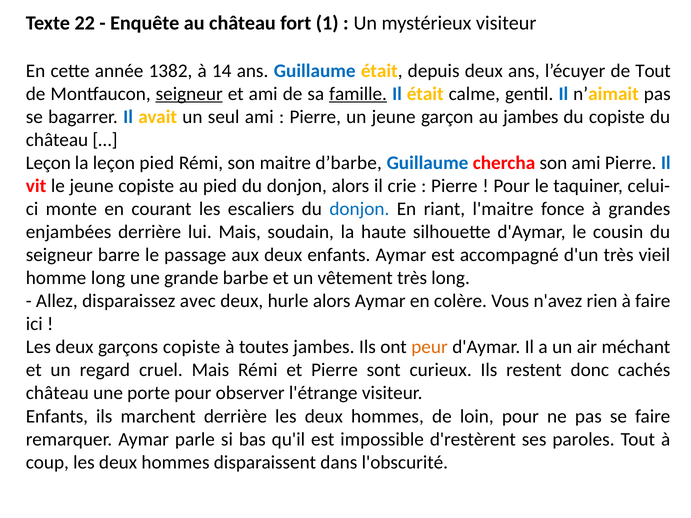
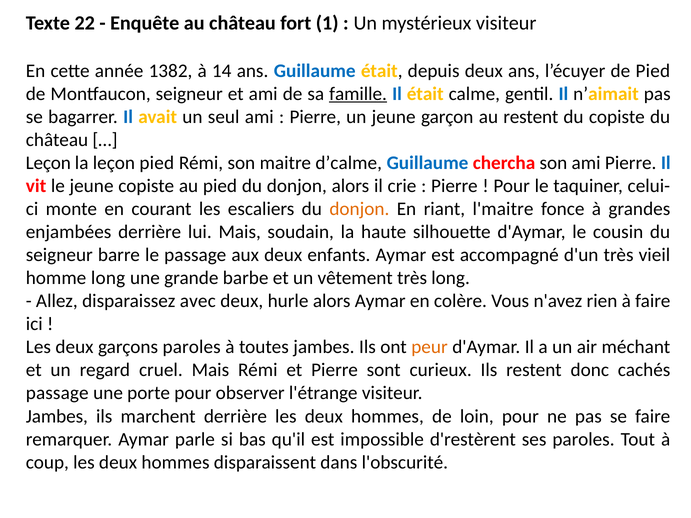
de Tout: Tout -> Pied (653, 71)
seigneur underline: present -> none (189, 94)
au jambes: jambes -> restent (531, 117)
d’barbe: d’barbe -> d’calme (349, 163)
donjon colour: blue -> orange (359, 209)
garçons copiste: copiste -> paroles (192, 347)
château: château -> passage (57, 393)
Enfants: Enfants -> Jambes (57, 416)
